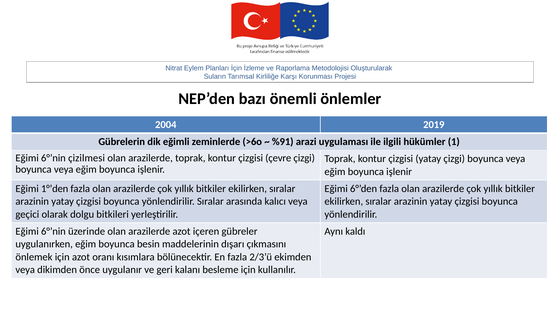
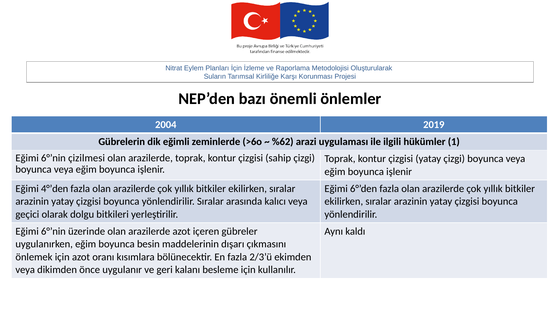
%91: %91 -> %62 (283, 142)
çevre: çevre -> sahip (278, 158)
1°’den: 1°’den -> 4°’den (55, 189)
